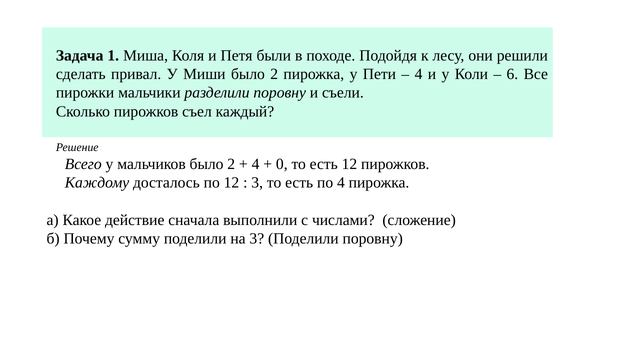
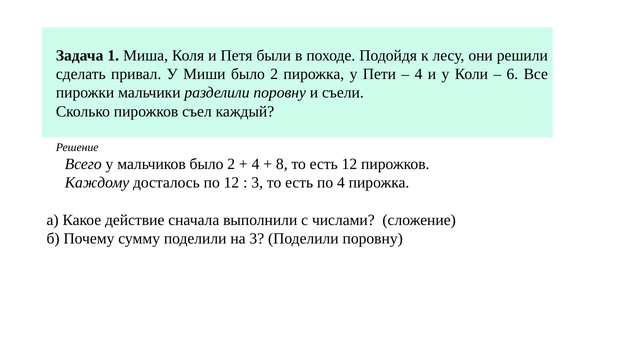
0: 0 -> 8 (282, 164)
